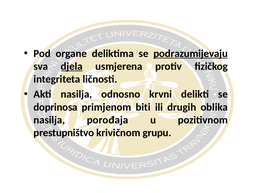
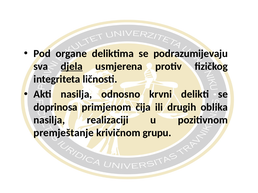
podrazumijevaju underline: present -> none (191, 54)
biti: biti -> čija (143, 107)
porođaja: porođaja -> realizaciji (108, 120)
prestupništvo: prestupništvo -> premještanje (64, 133)
